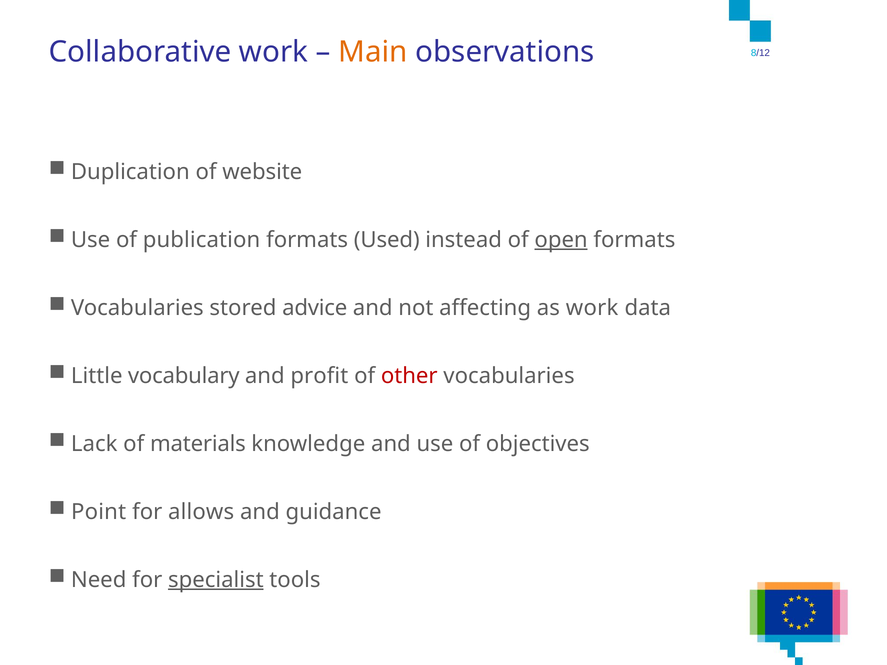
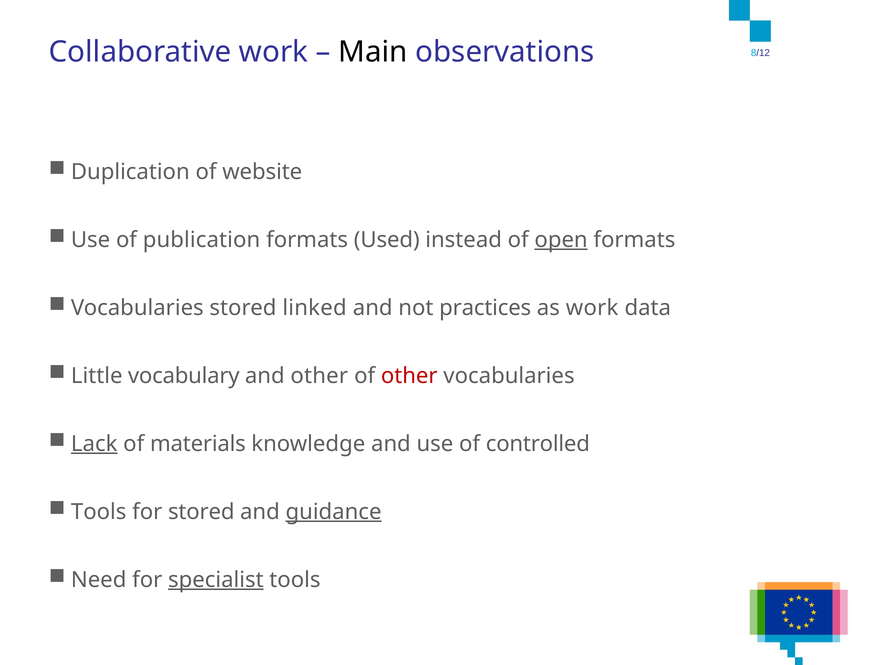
Main colour: orange -> black (373, 52)
advice: advice -> linked (315, 308)
affecting: affecting -> practices (485, 308)
and profit: profit -> other (319, 376)
Lack underline: none -> present (94, 444)
objectives: objectives -> controlled (538, 444)
Point: Point -> Tools (99, 512)
for allows: allows -> stored (201, 512)
guidance underline: none -> present (334, 512)
